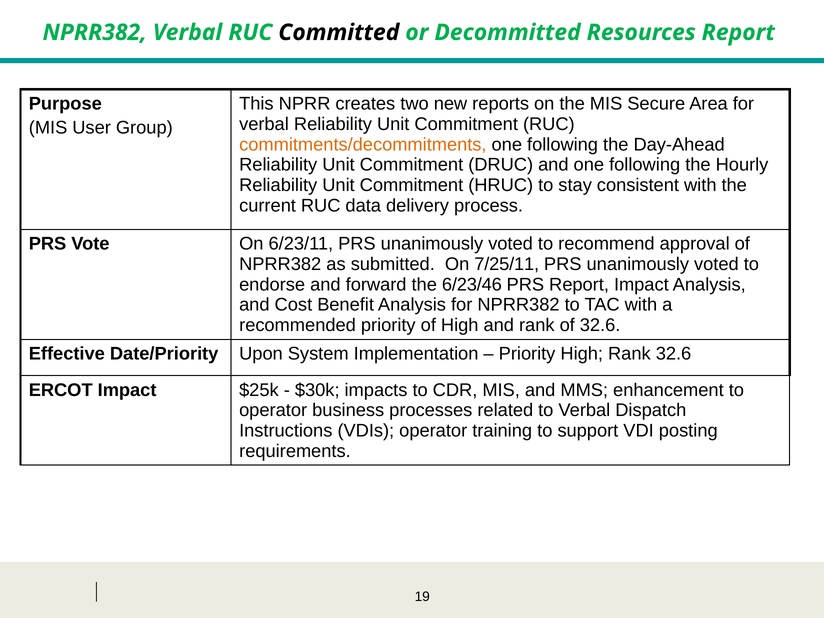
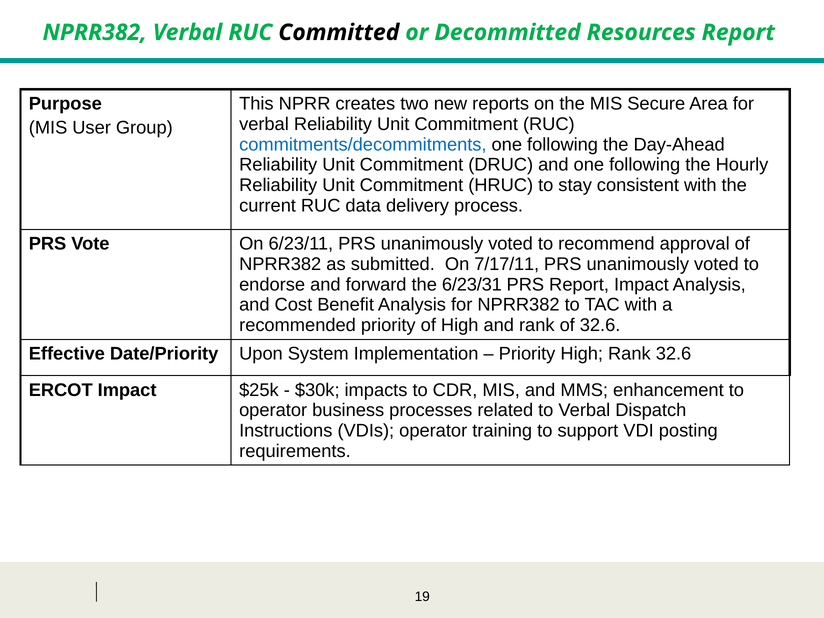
commitments/decommitments colour: orange -> blue (363, 145)
7/25/11: 7/25/11 -> 7/17/11 (507, 264)
6/23/46: 6/23/46 -> 6/23/31 (472, 285)
